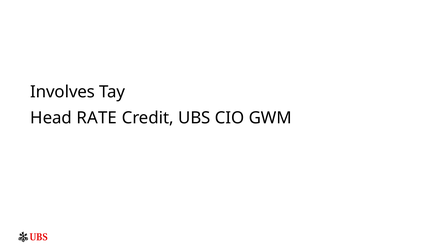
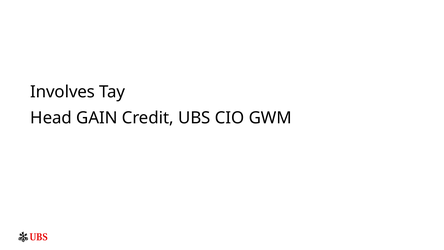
RATE: RATE -> GAIN (97, 118)
